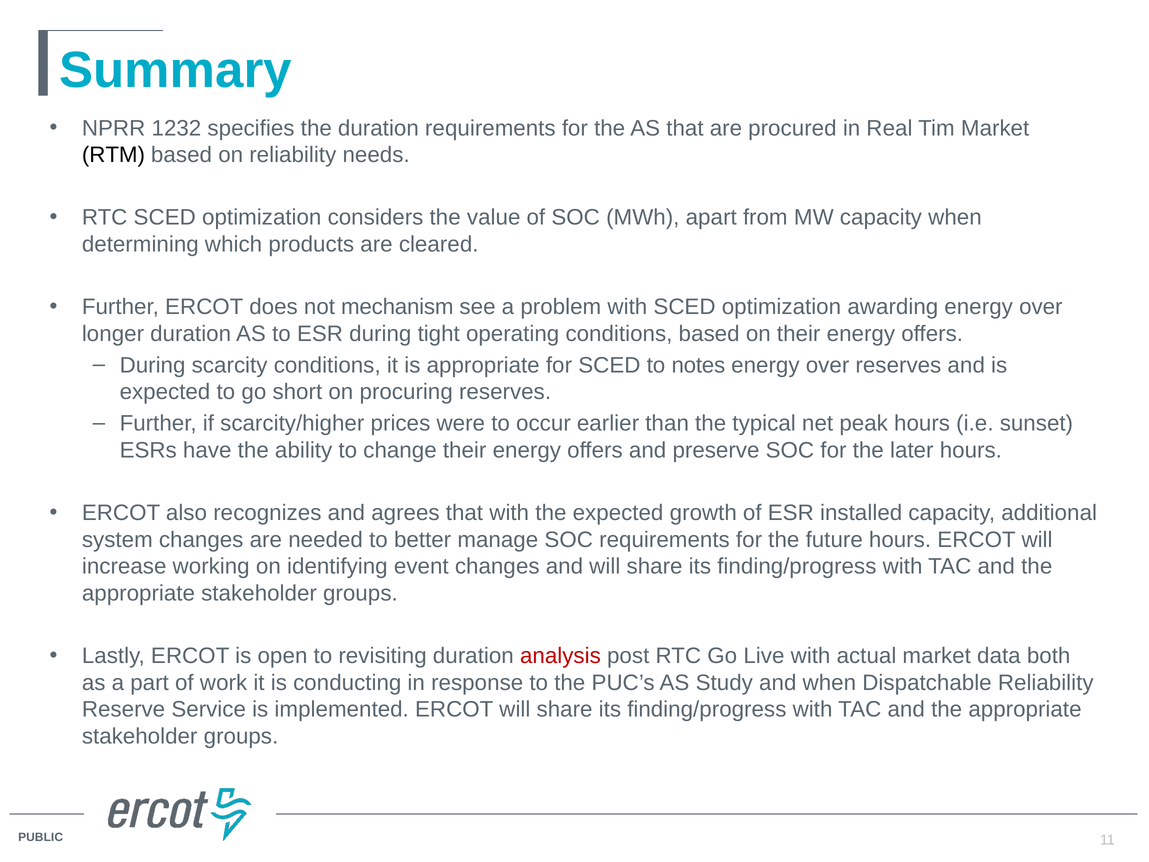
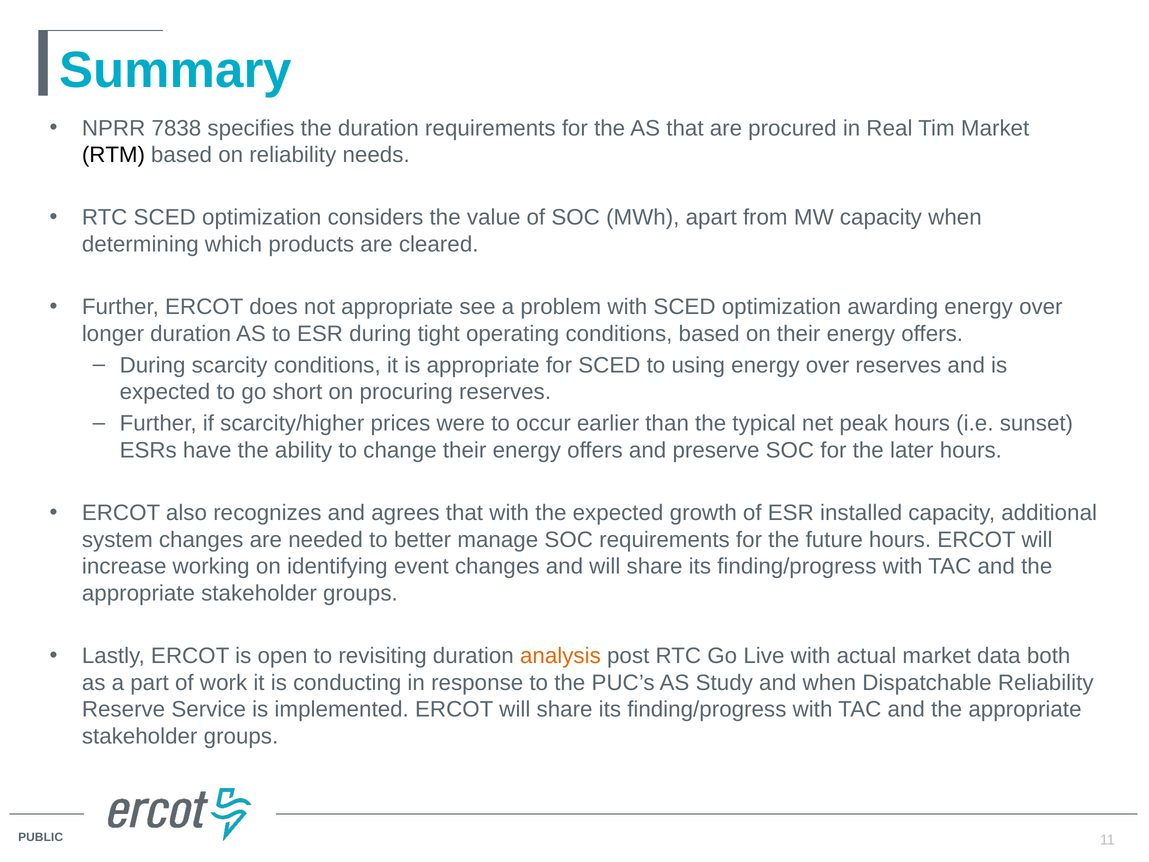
1232: 1232 -> 7838 (176, 128)
not mechanism: mechanism -> appropriate (397, 307)
notes: notes -> using (698, 365)
analysis colour: red -> orange (560, 656)
